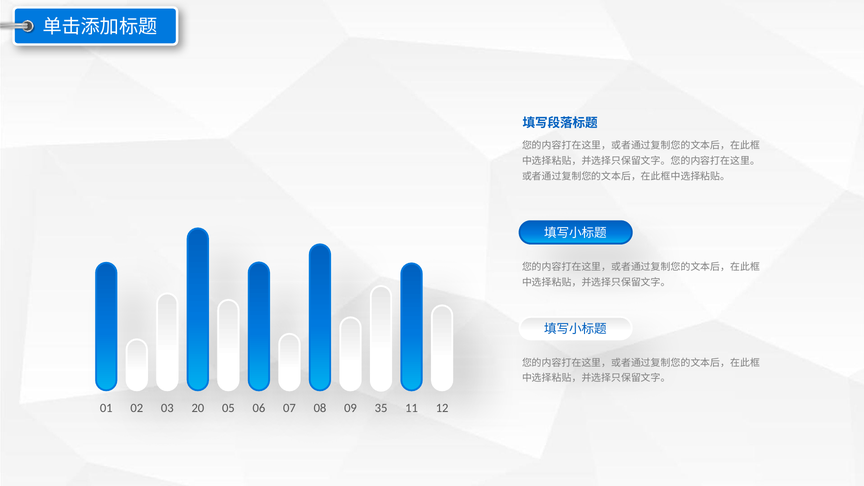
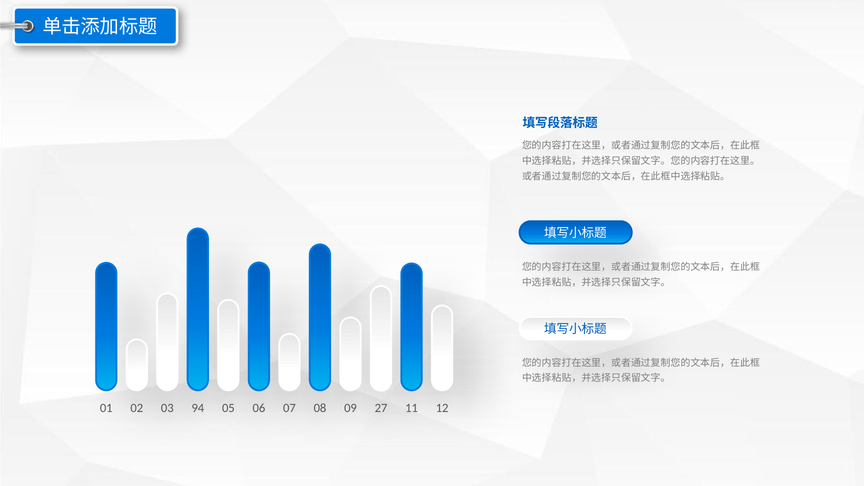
20: 20 -> 94 (198, 408)
35: 35 -> 27 (381, 408)
